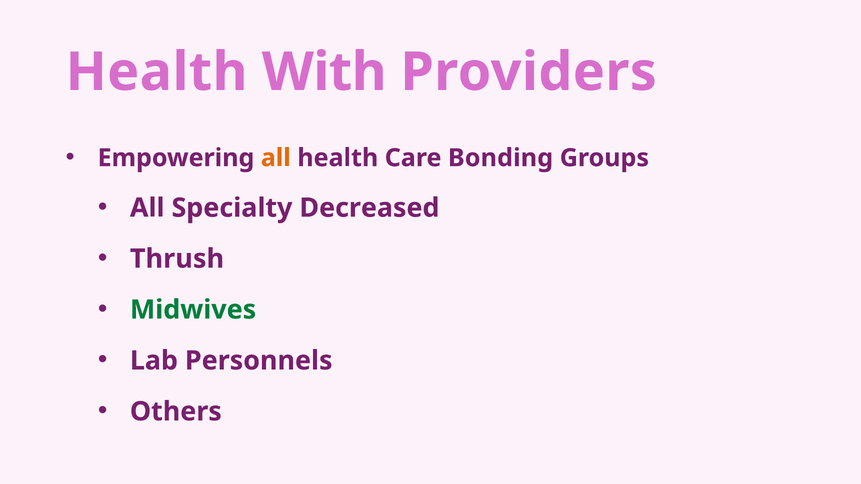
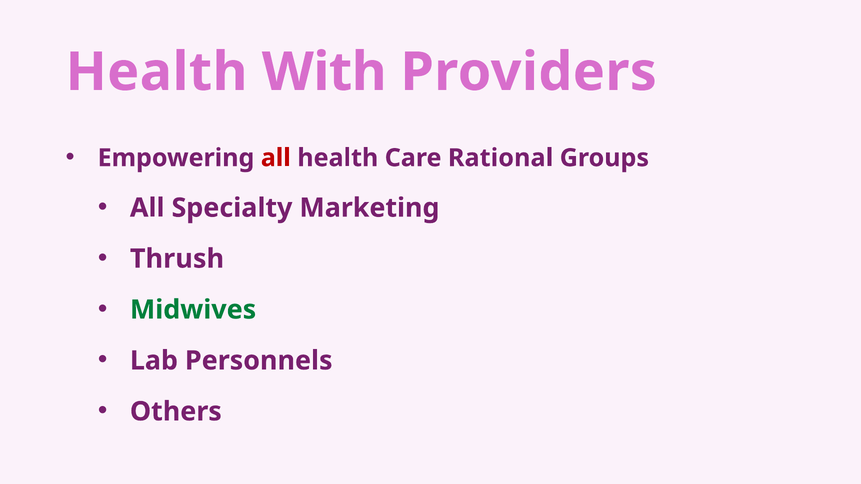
all colour: orange -> red (276, 158)
Bonding: Bonding -> Rational (501, 158)
Decreased: Decreased -> Marketing (369, 208)
